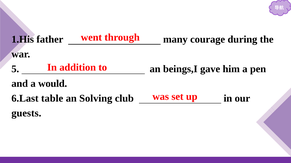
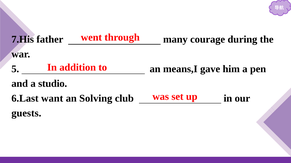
1.His: 1.His -> 7.His (23, 40)
beings,I: beings,I -> means,I (180, 69)
would: would -> studio (53, 84)
table: table -> want (52, 99)
